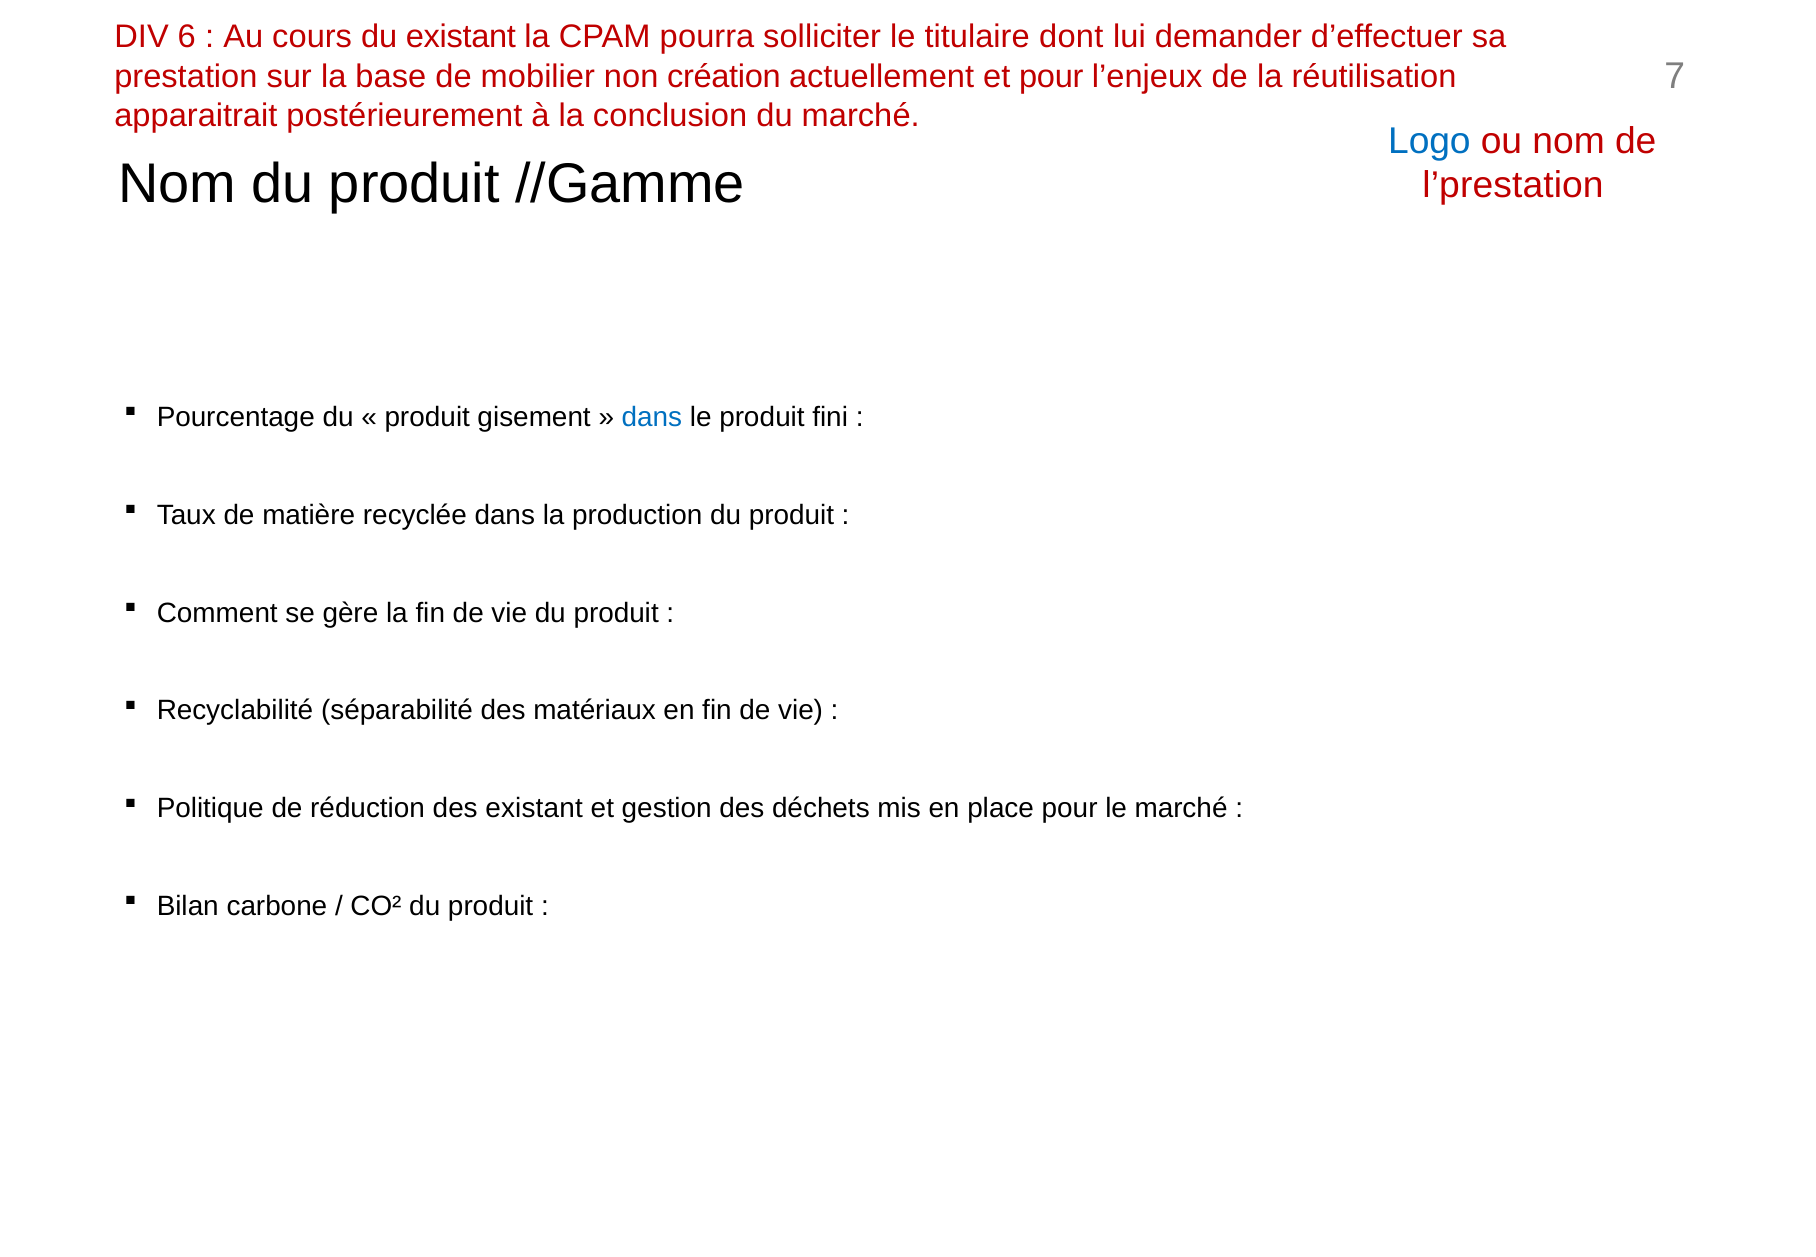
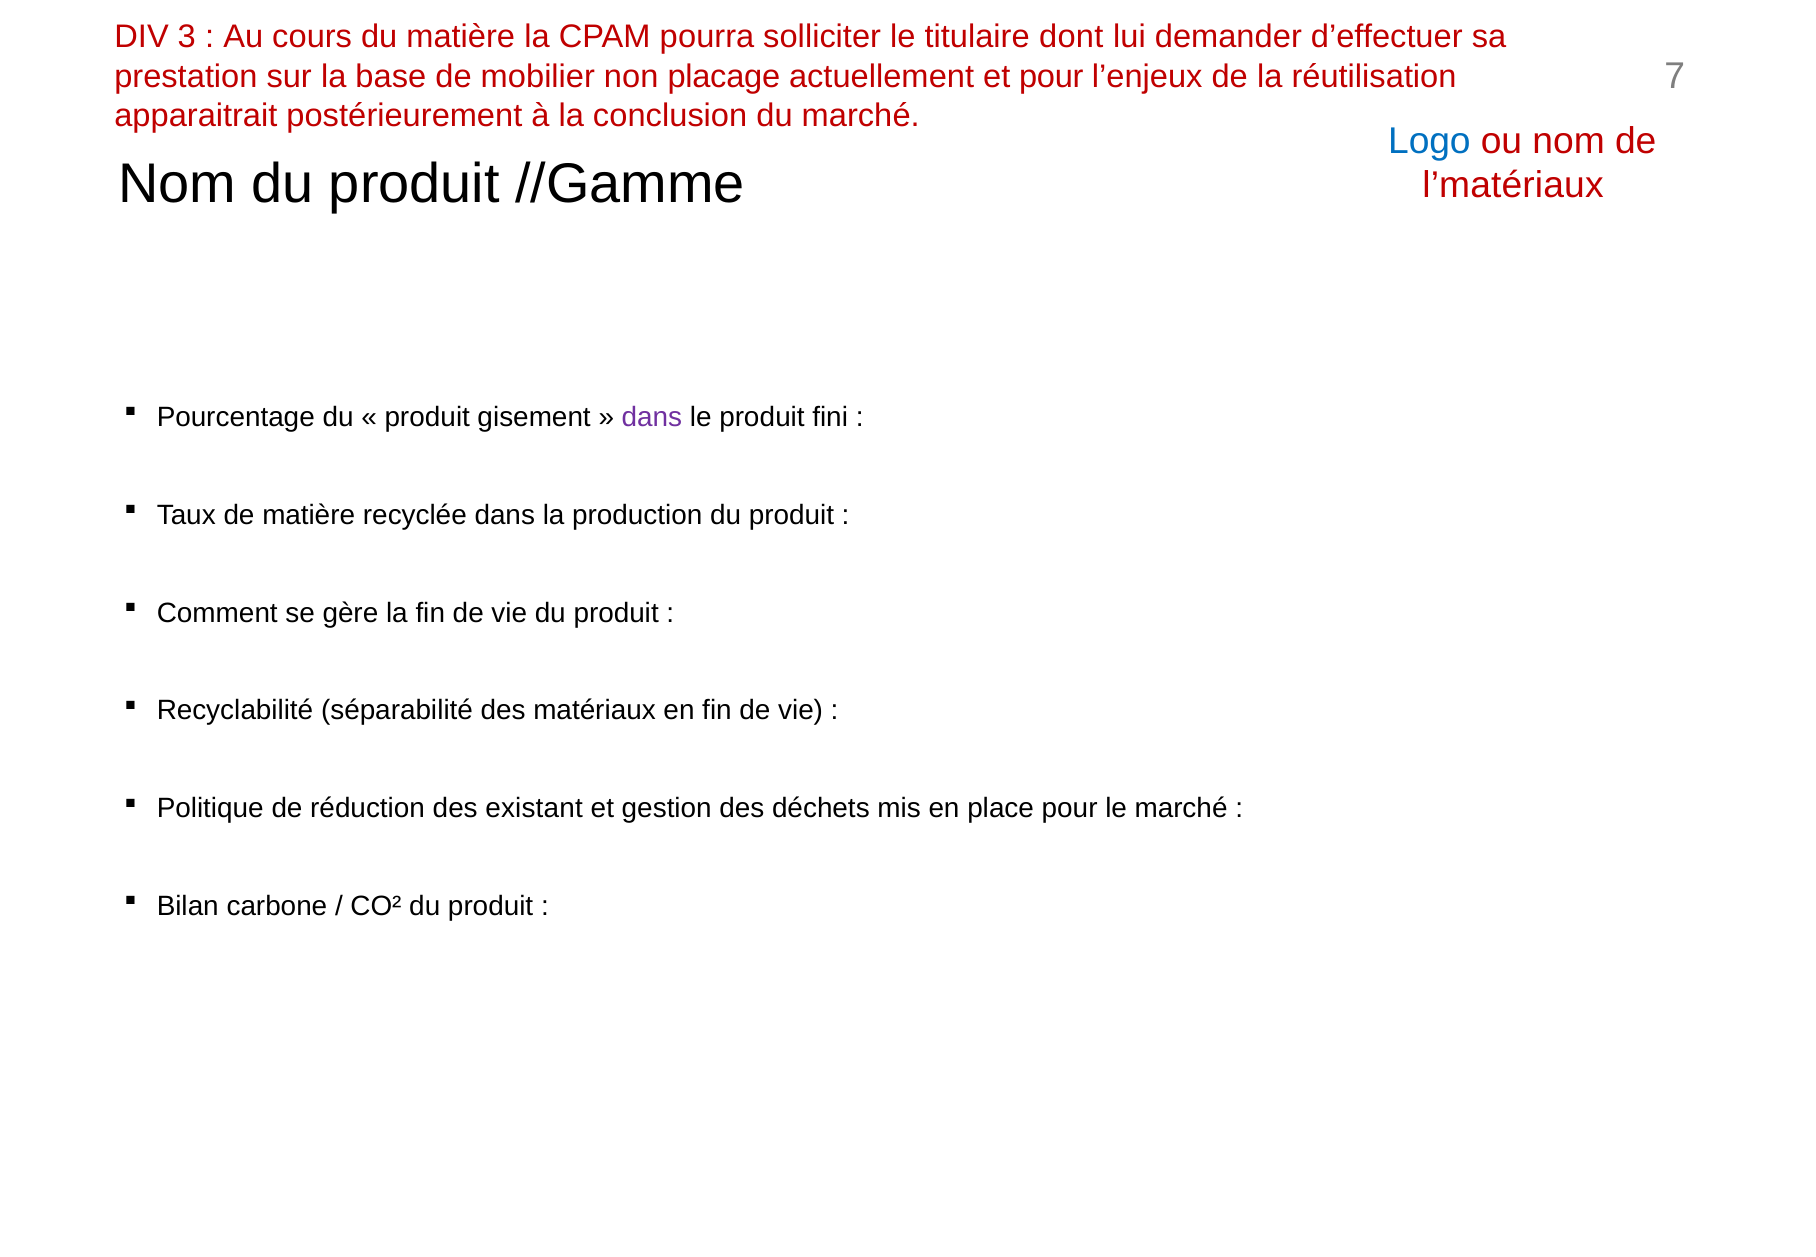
6: 6 -> 3 (187, 37)
du existant: existant -> matière (461, 37)
création: création -> placage (724, 76)
l’prestation: l’prestation -> l’matériaux (1513, 186)
dans colour: blue -> purple (652, 417)
